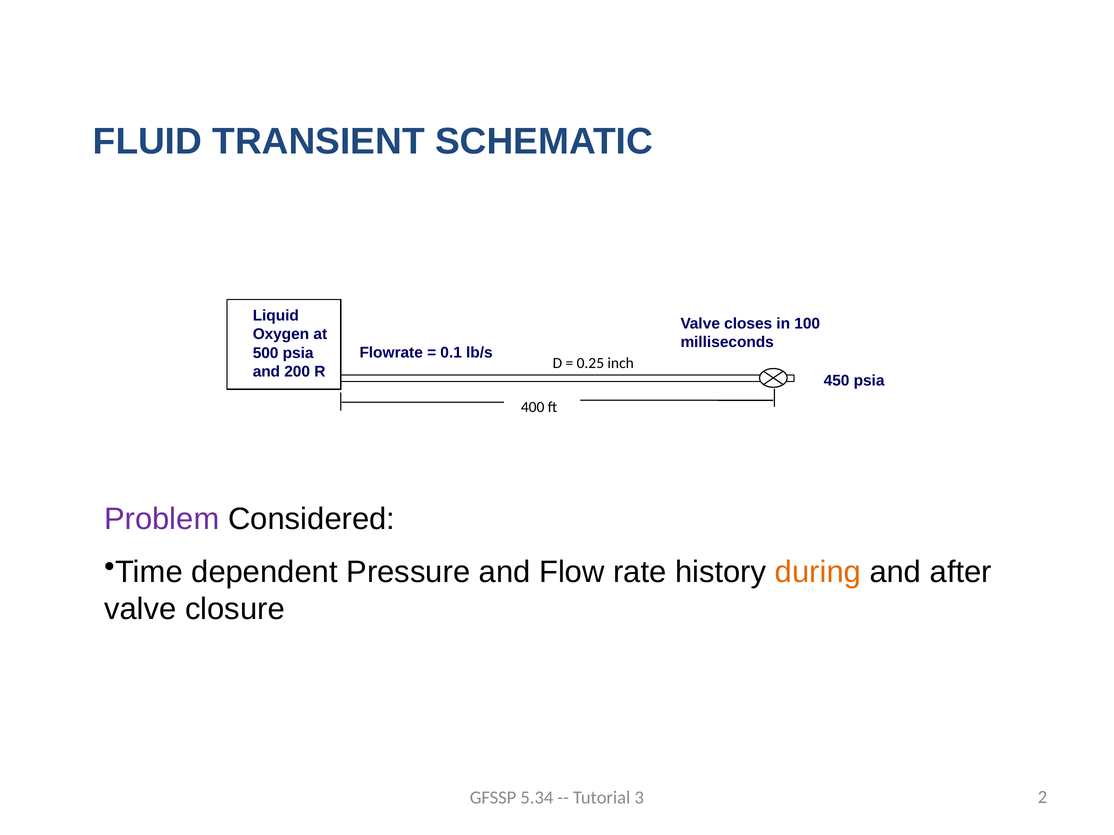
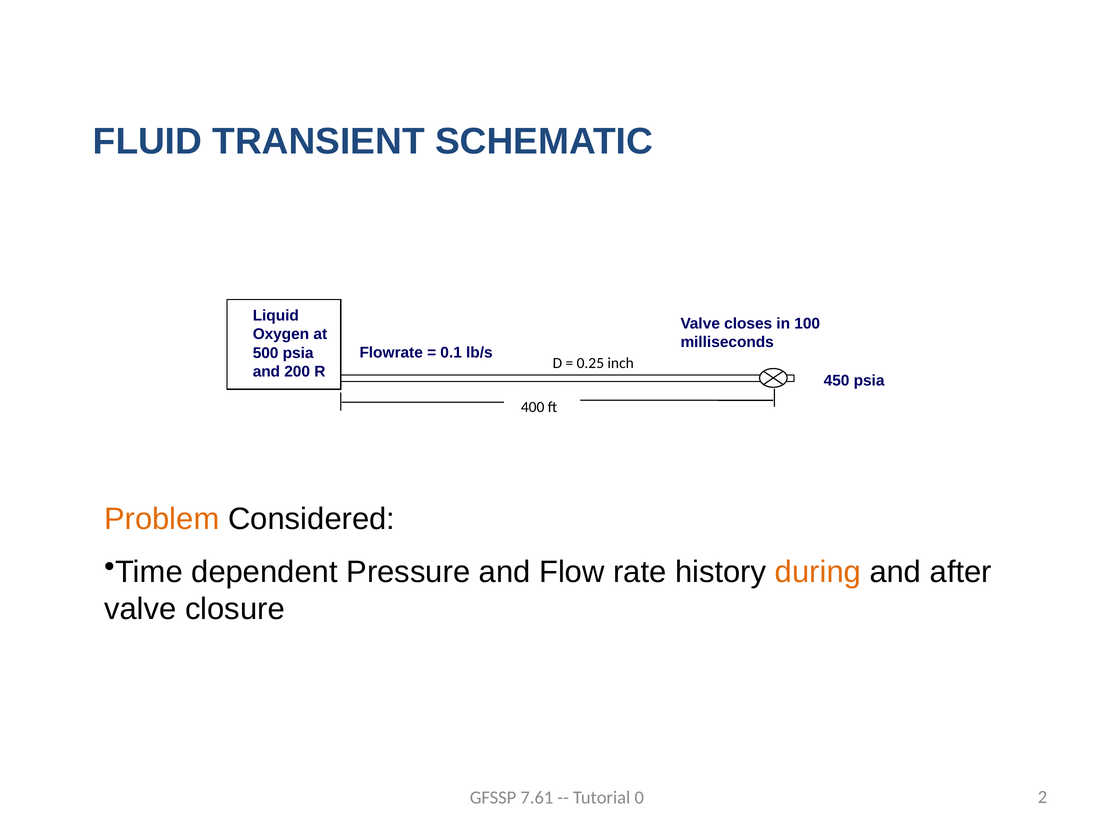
Problem colour: purple -> orange (162, 520)
5.34: 5.34 -> 7.61 (537, 798)
3: 3 -> 0 (639, 798)
